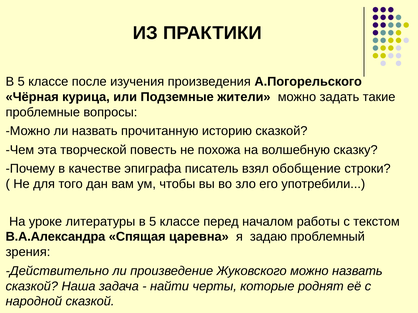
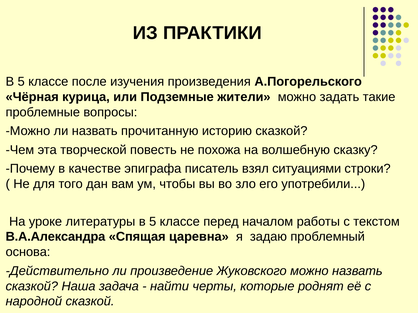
обобщение: обобщение -> ситуациями (307, 169)
зрения: зрения -> основа (28, 252)
